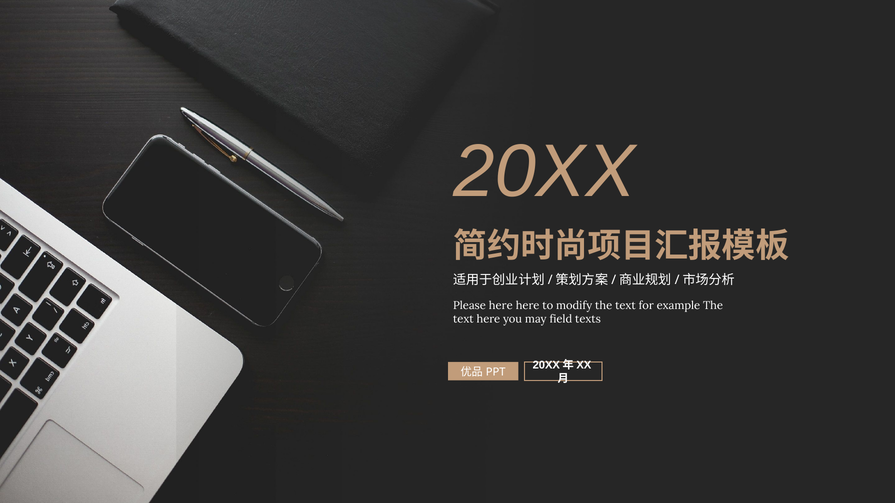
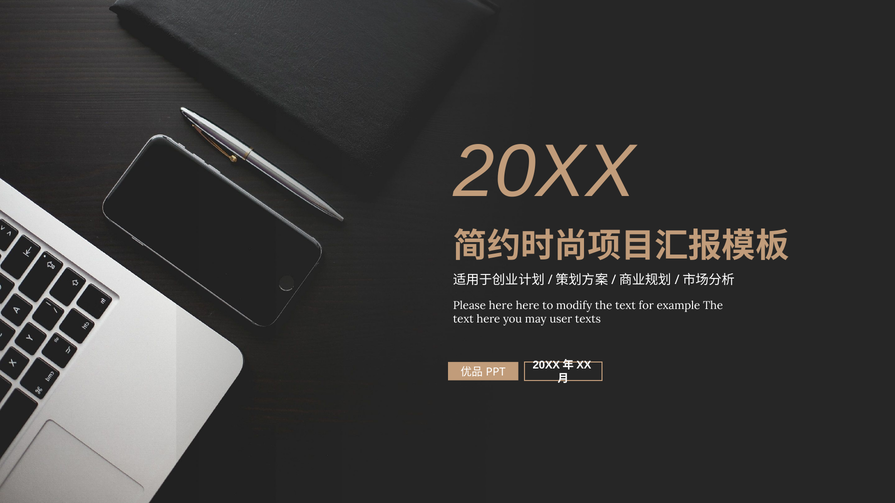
field: field -> user (561, 319)
